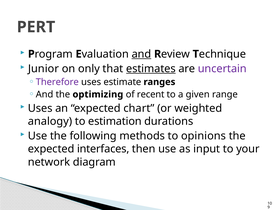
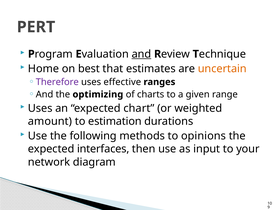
Junior: Junior -> Home (44, 69)
only: only -> best (89, 69)
estimates underline: present -> none (151, 69)
uncertain colour: purple -> orange (222, 69)
estimate: estimate -> effective (122, 82)
recent: recent -> charts (151, 94)
analogy: analogy -> amount (50, 121)
